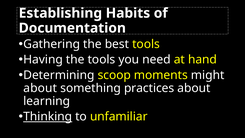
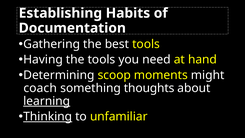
about: about -> coach (40, 88)
practices: practices -> thoughts (149, 88)
learning underline: none -> present (47, 101)
